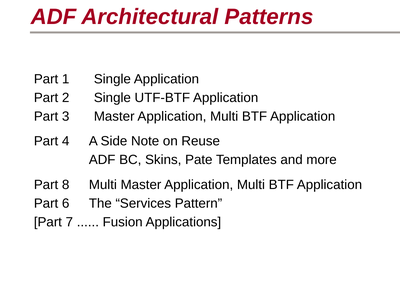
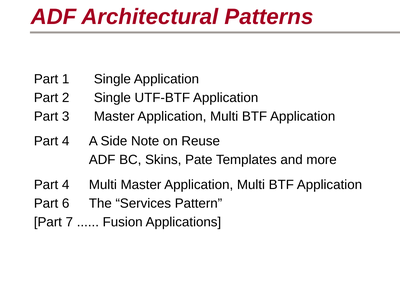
8: 8 -> 4 (66, 185)
